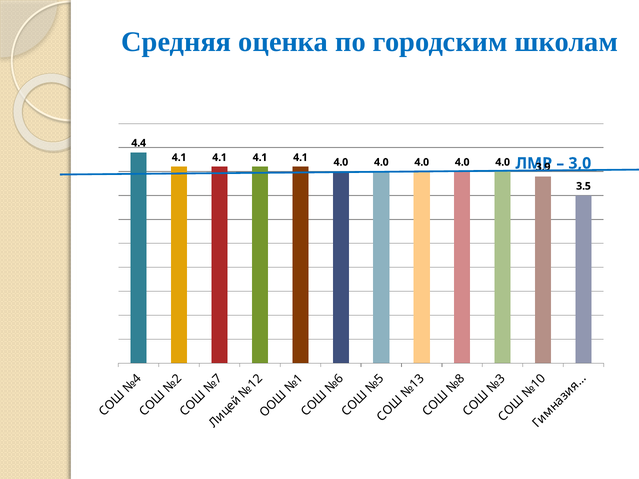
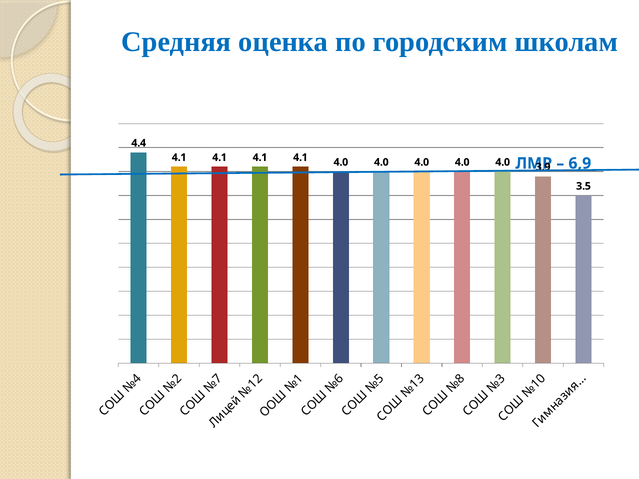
3,0: 3,0 -> 6,9 (580, 163)
